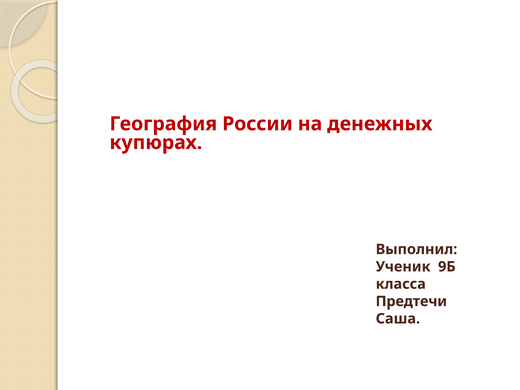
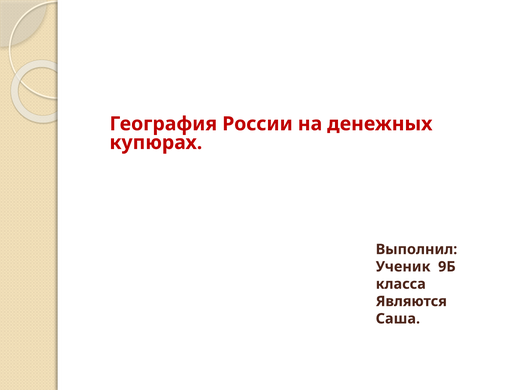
Предтечи: Предтечи -> Являются (411, 301)
